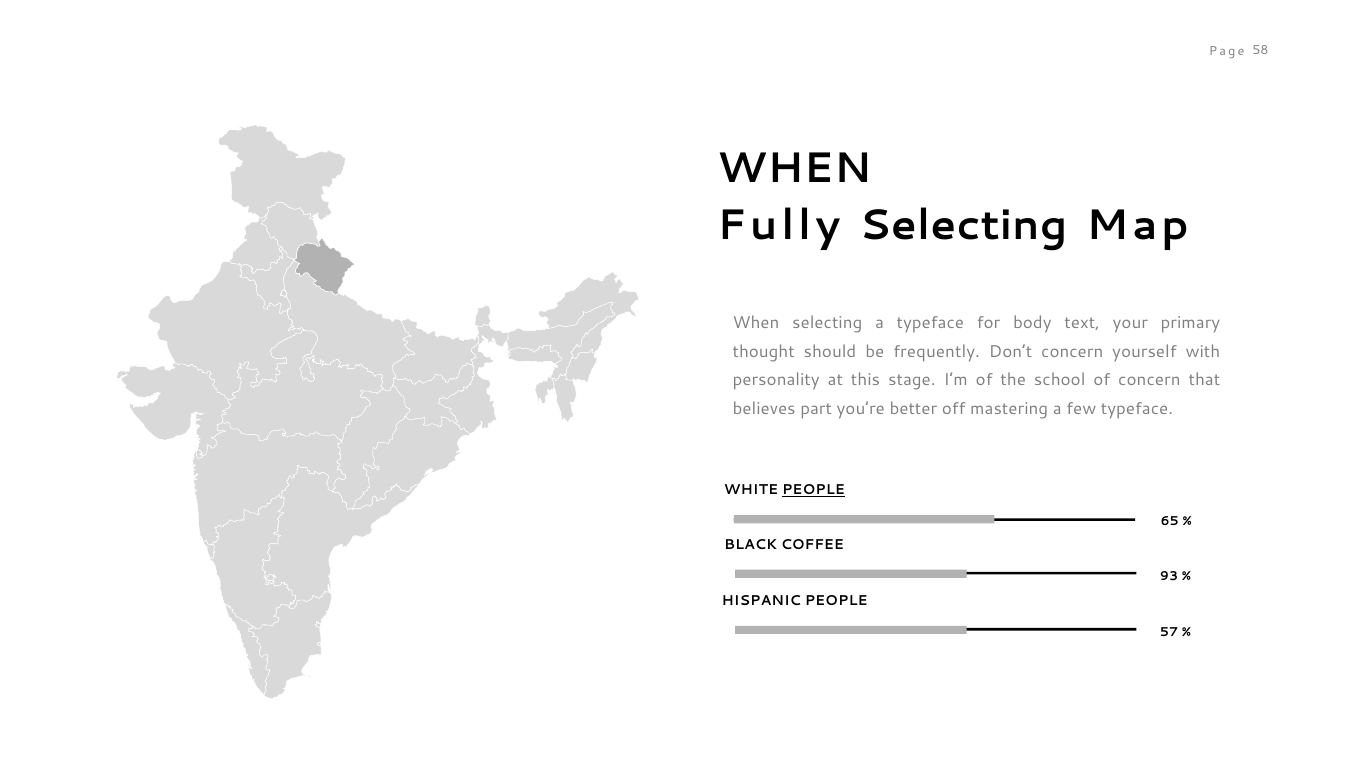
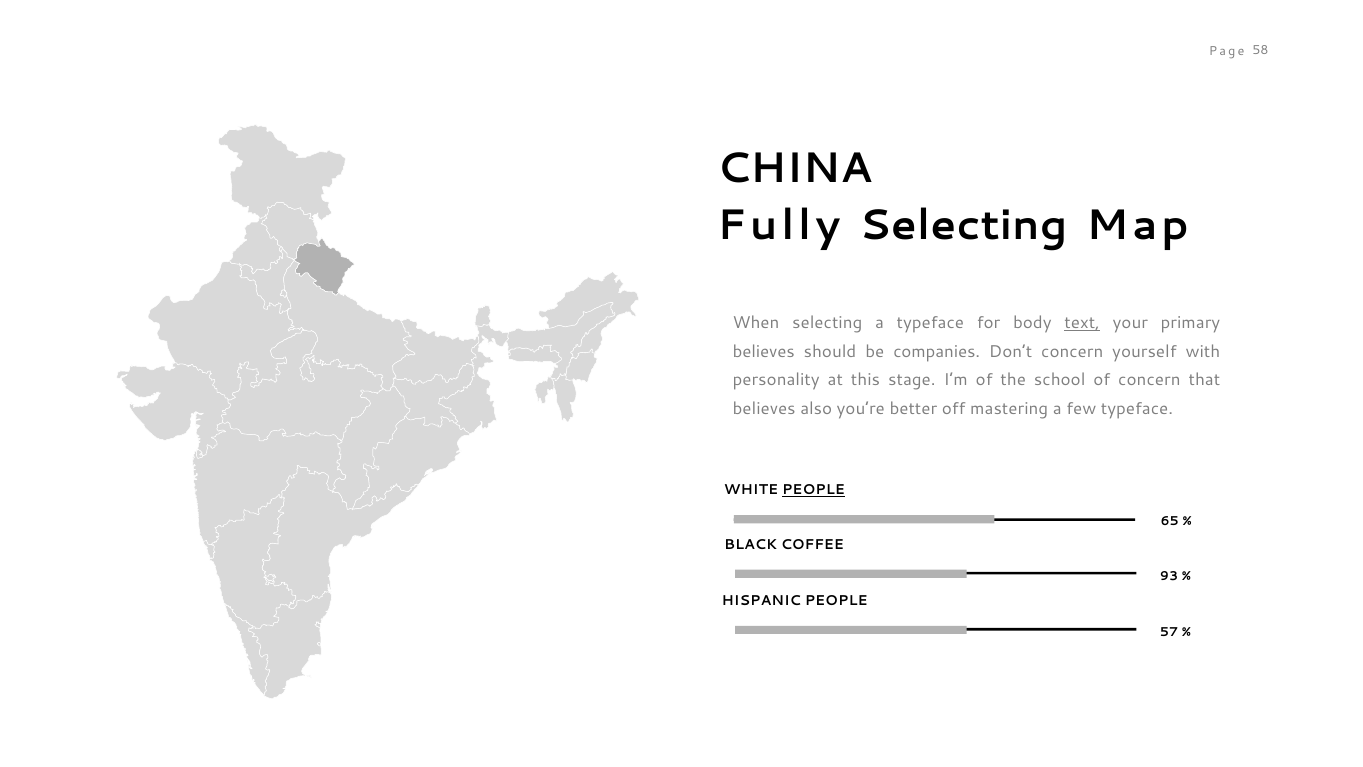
WHEN: WHEN -> CHINA (794, 169)
text underline: none -> present (1082, 323)
thought: thought -> believes (764, 351)
frequently: frequently -> companies (937, 351)
part: part -> also (816, 409)
